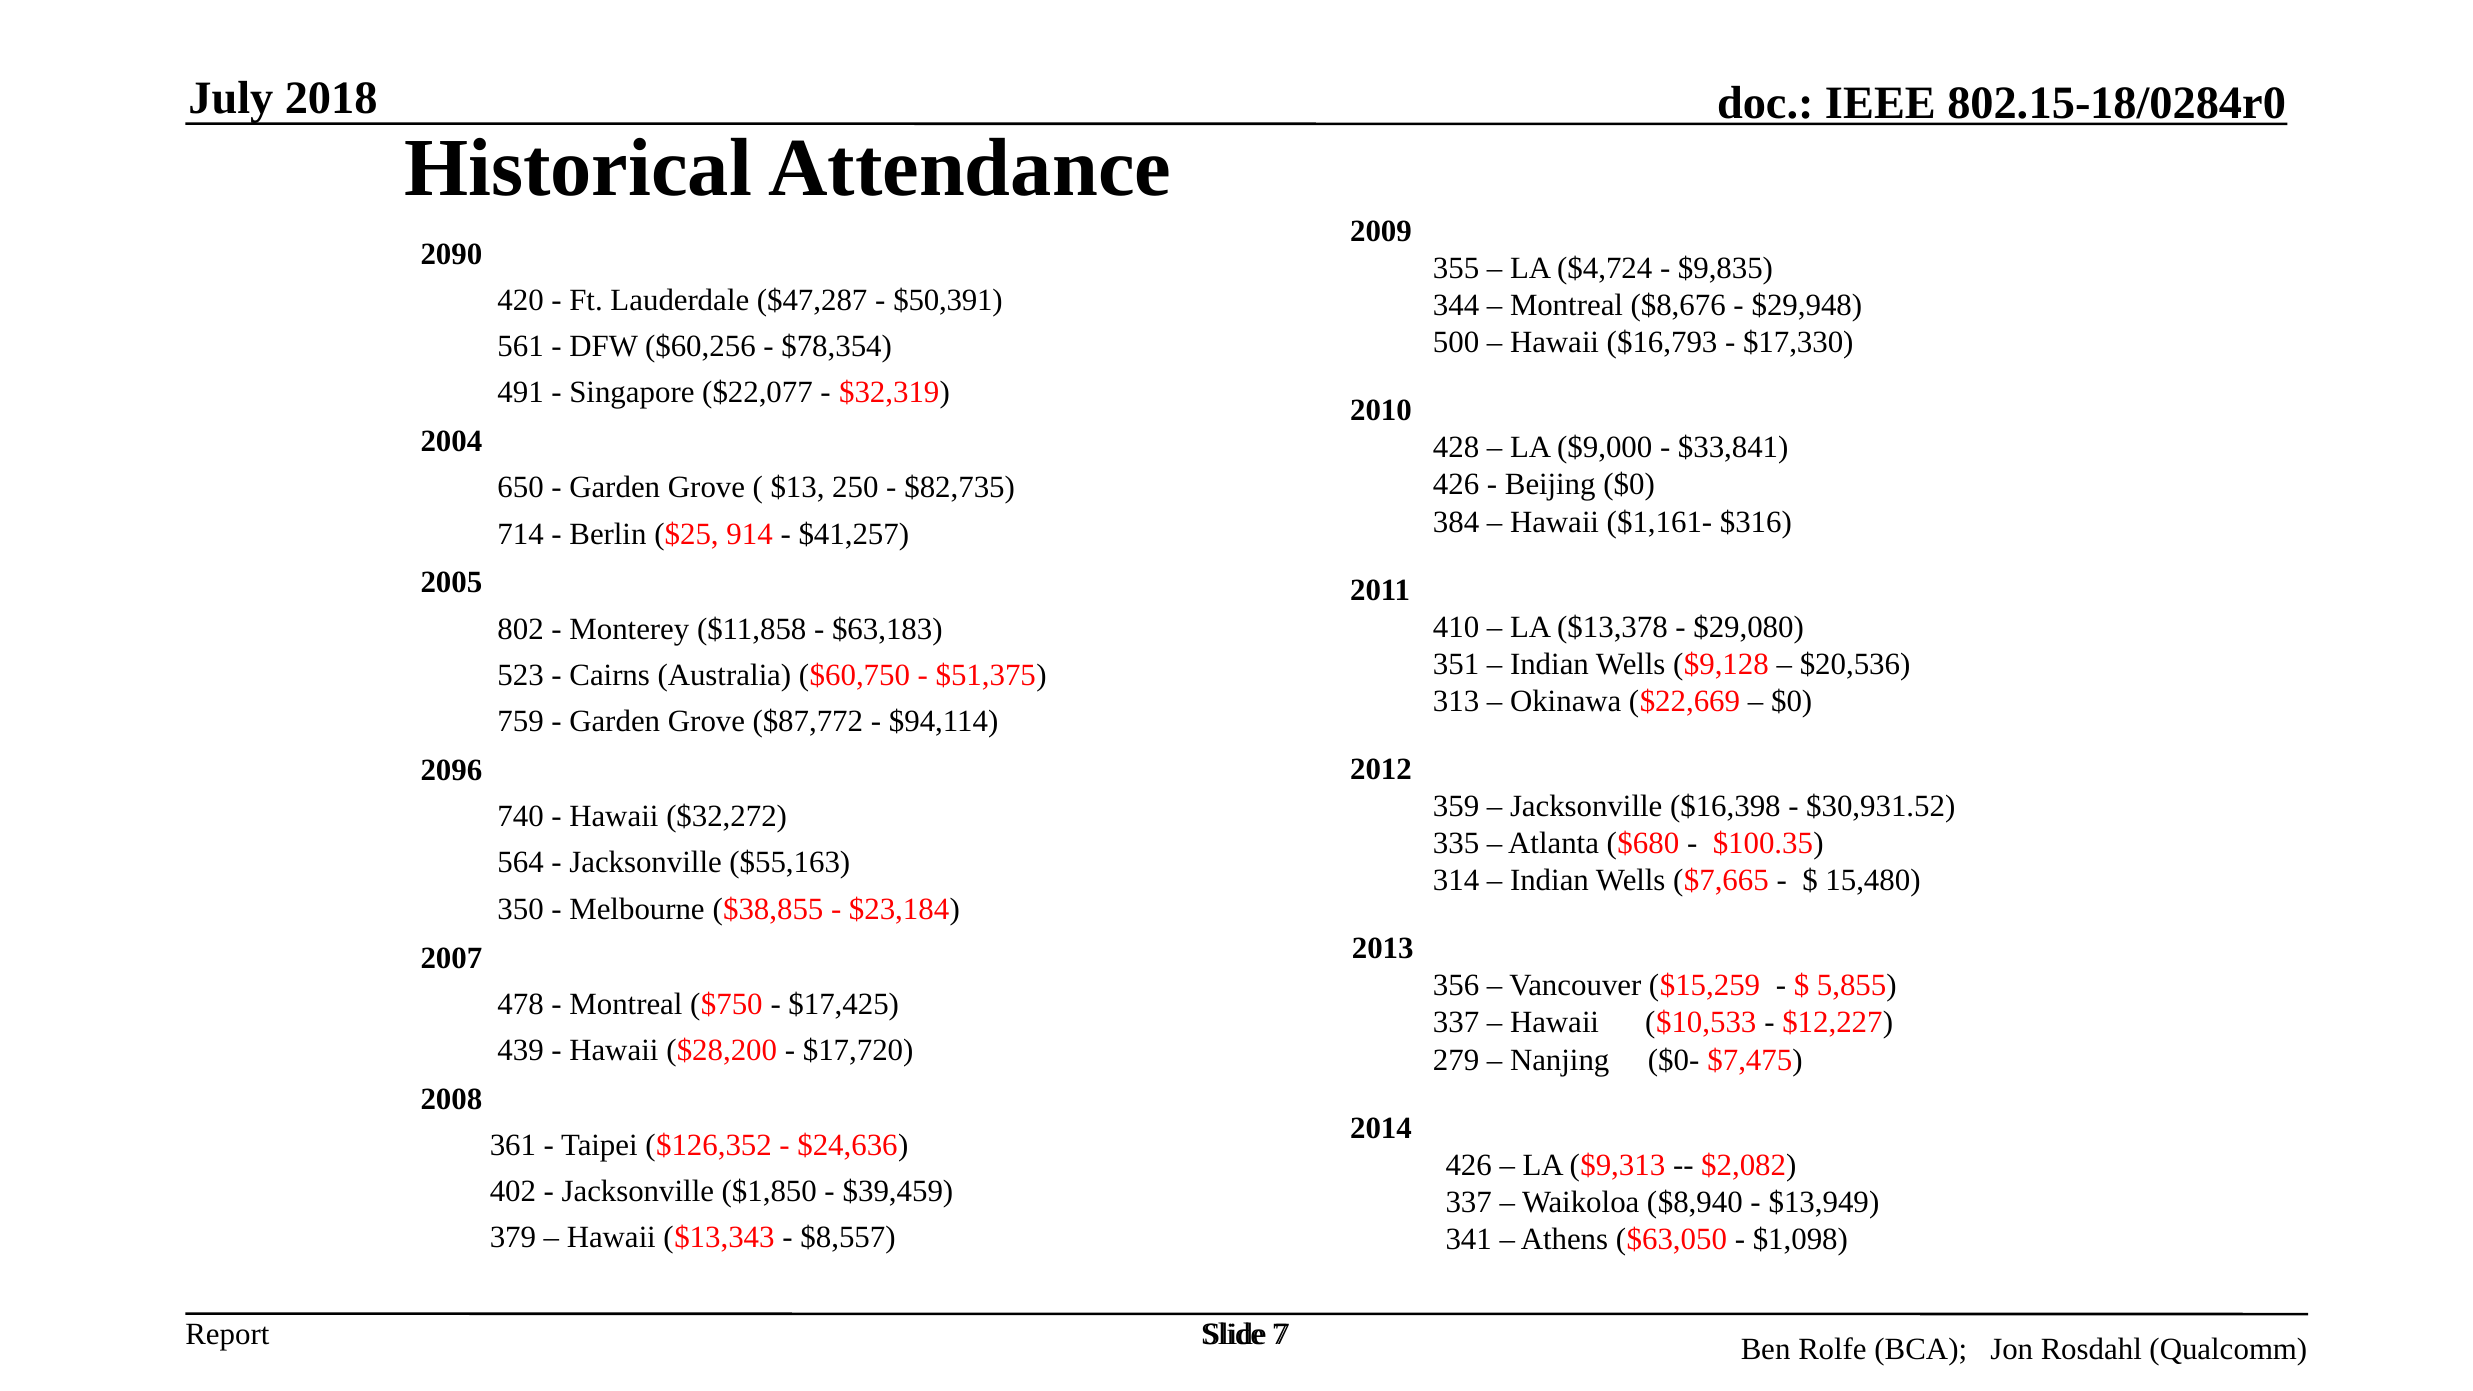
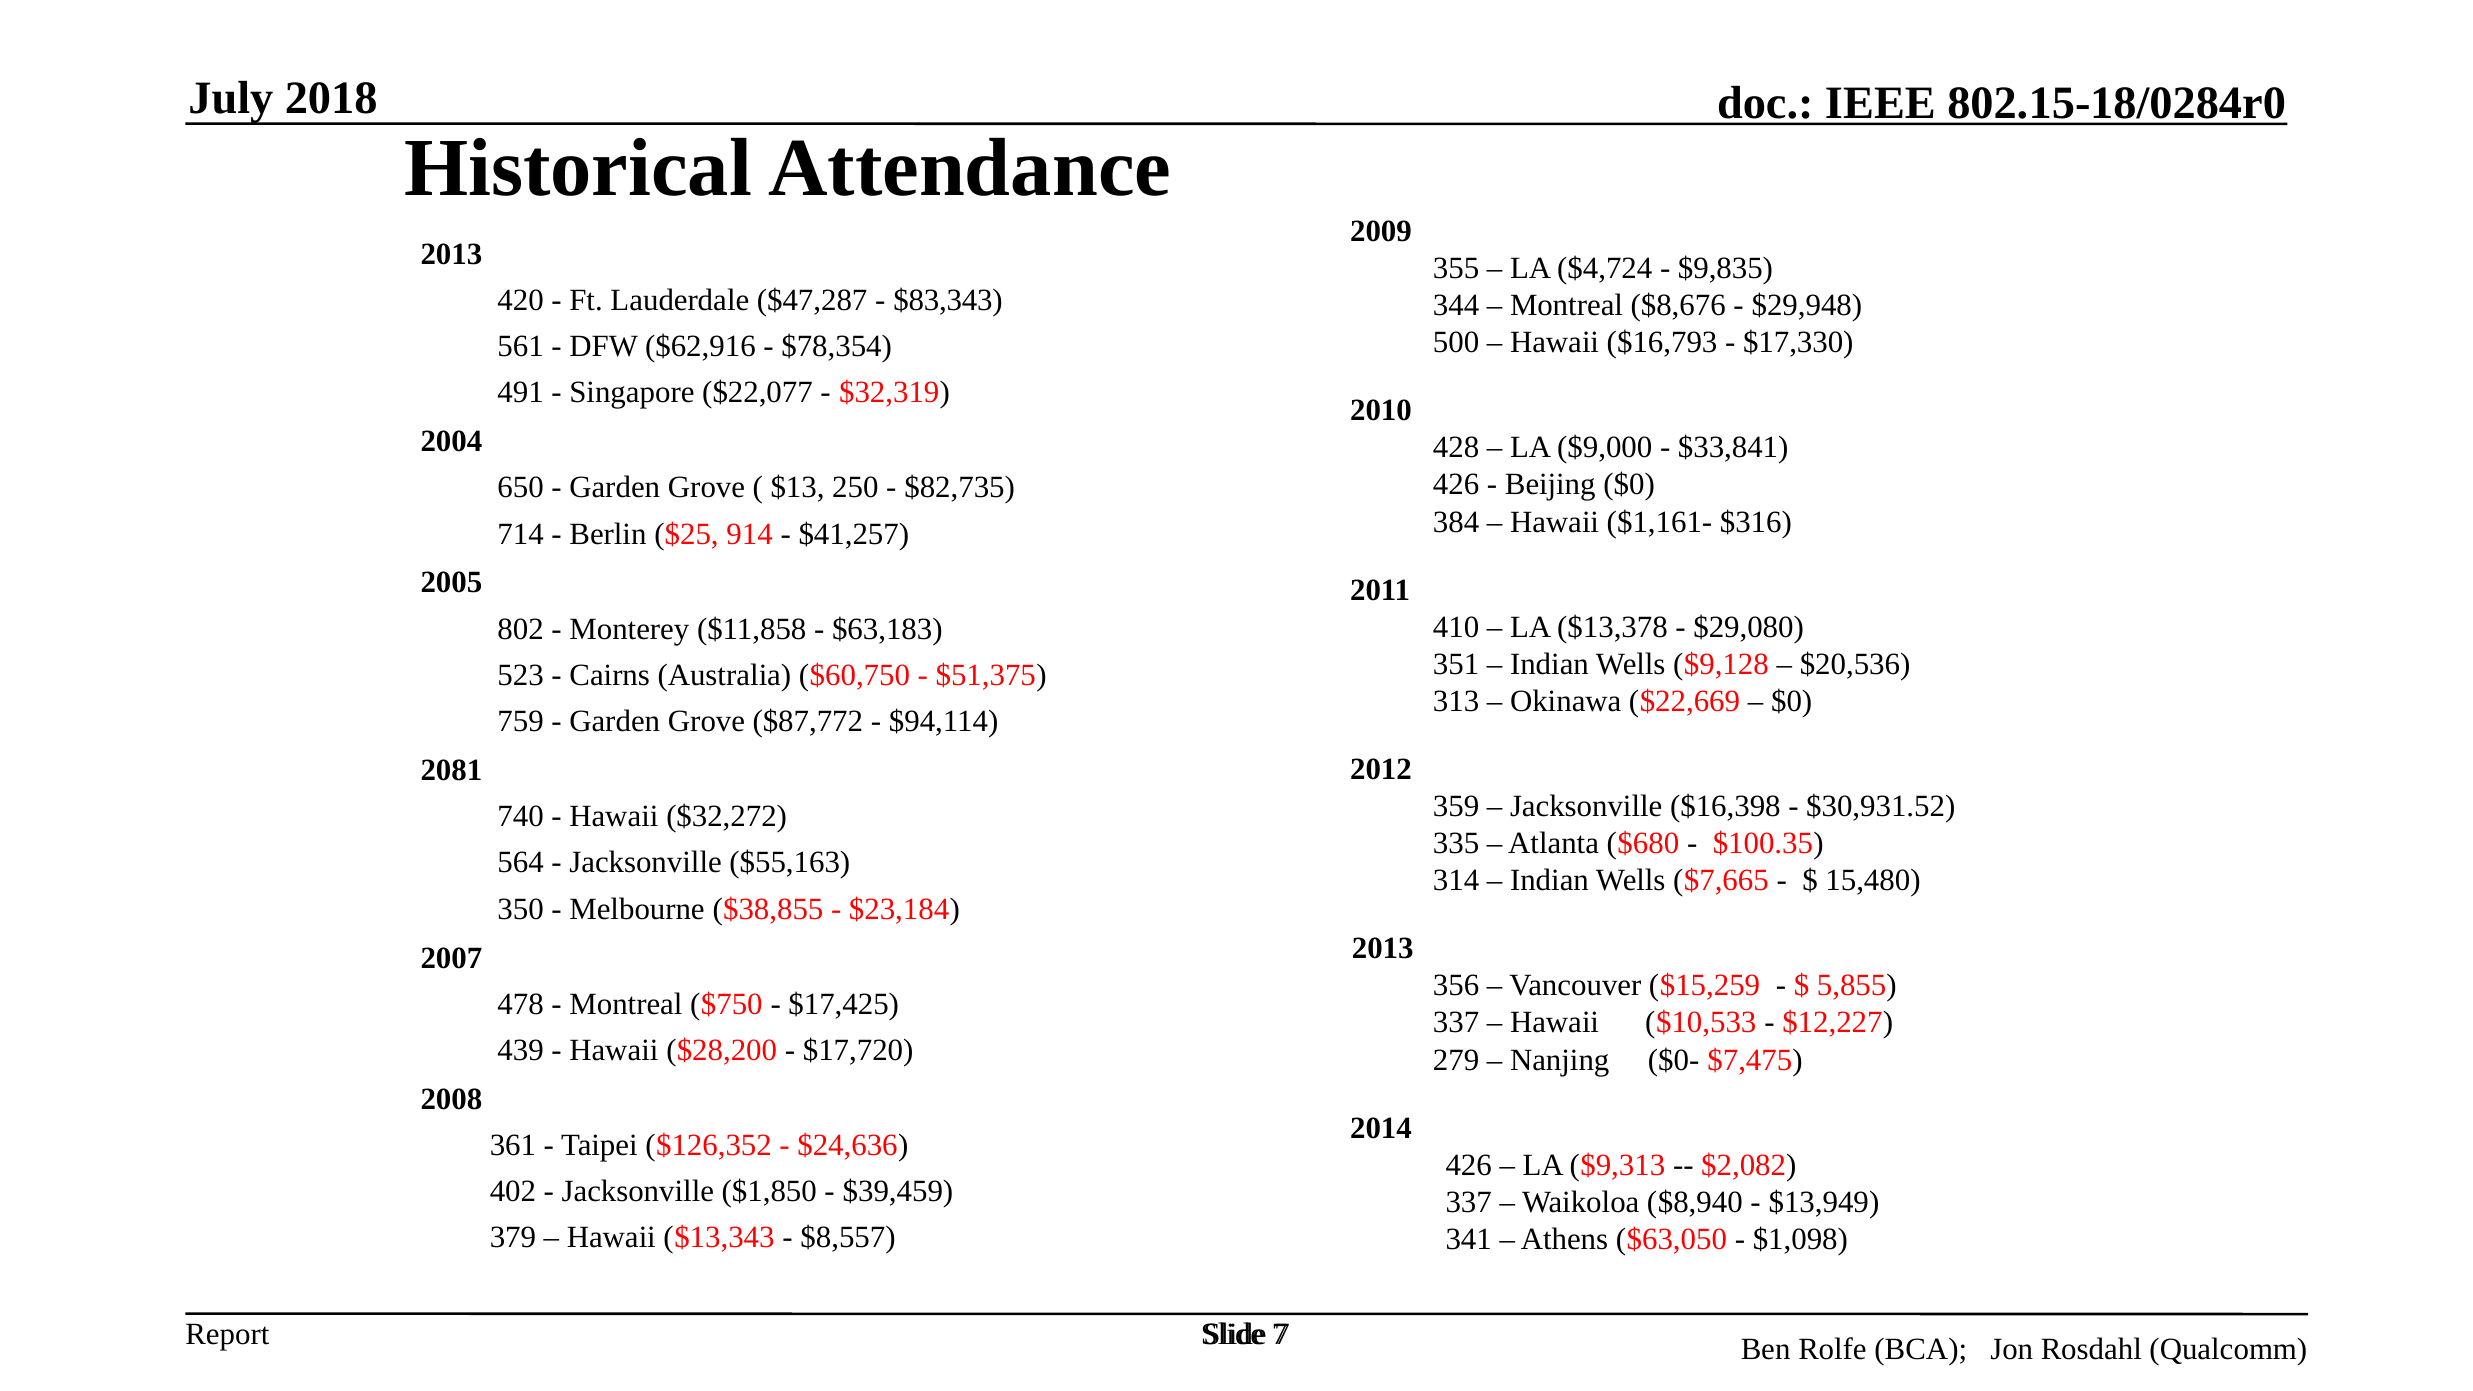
2090: 2090 -> 2013 (451, 254)
$50,391: $50,391 -> $83,343 (948, 300)
$60,256: $60,256 -> $62,916 (700, 346)
2096: 2096 -> 2081 (451, 770)
